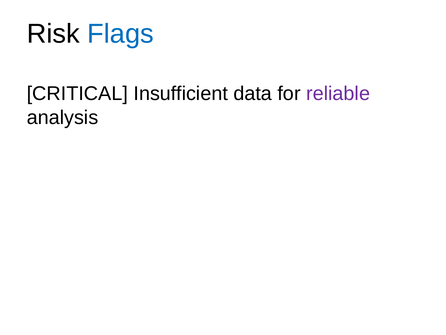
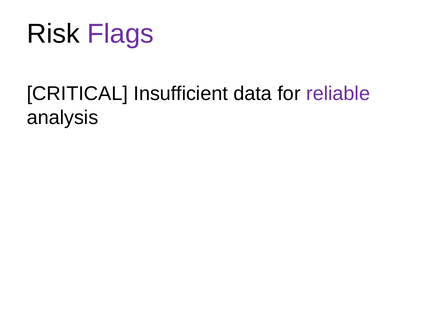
Flags colour: blue -> purple (121, 34)
